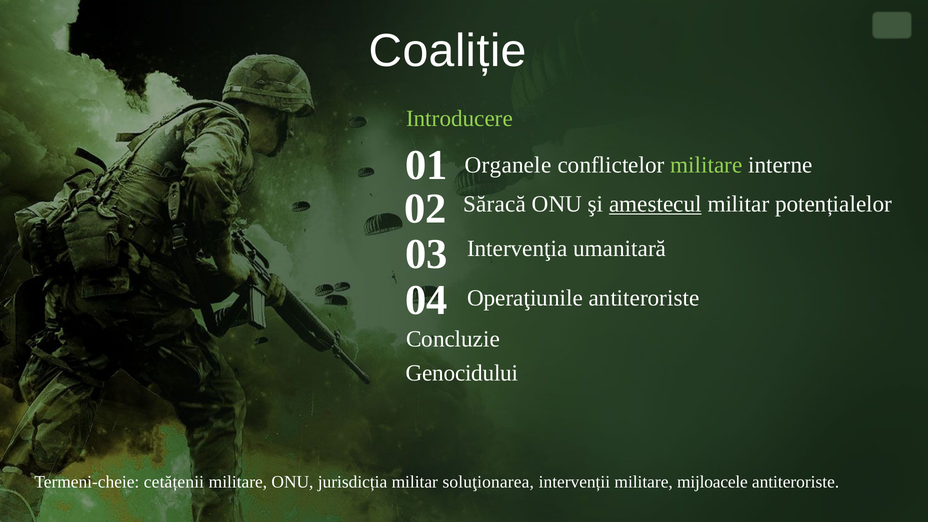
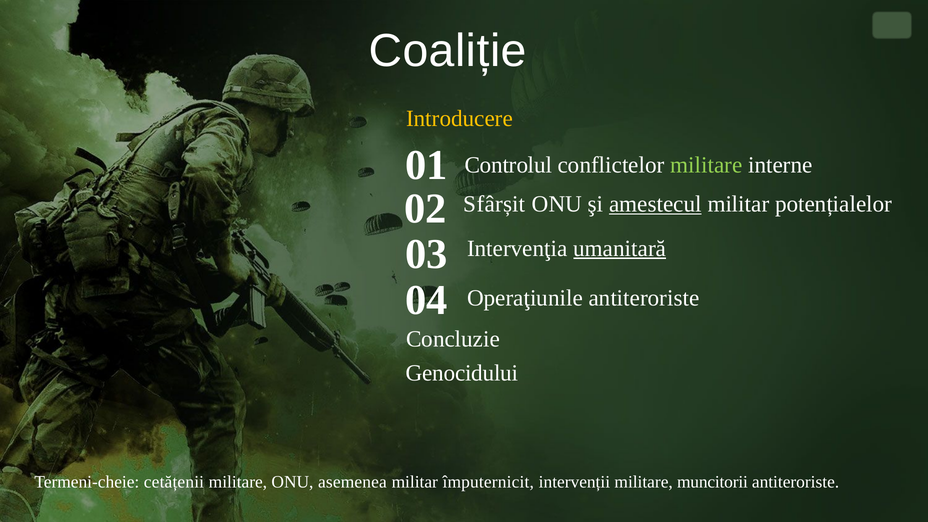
Introducere colour: light green -> yellow (459, 119)
Organele: Organele -> Controlul (508, 165)
Săracă: Săracă -> Sfârșit (494, 204)
umanitară underline: none -> present (620, 248)
jurisdicția: jurisdicția -> asemenea (352, 482)
soluţionarea: soluţionarea -> împuternicit (488, 482)
mijloacele: mijloacele -> muncitorii (712, 482)
